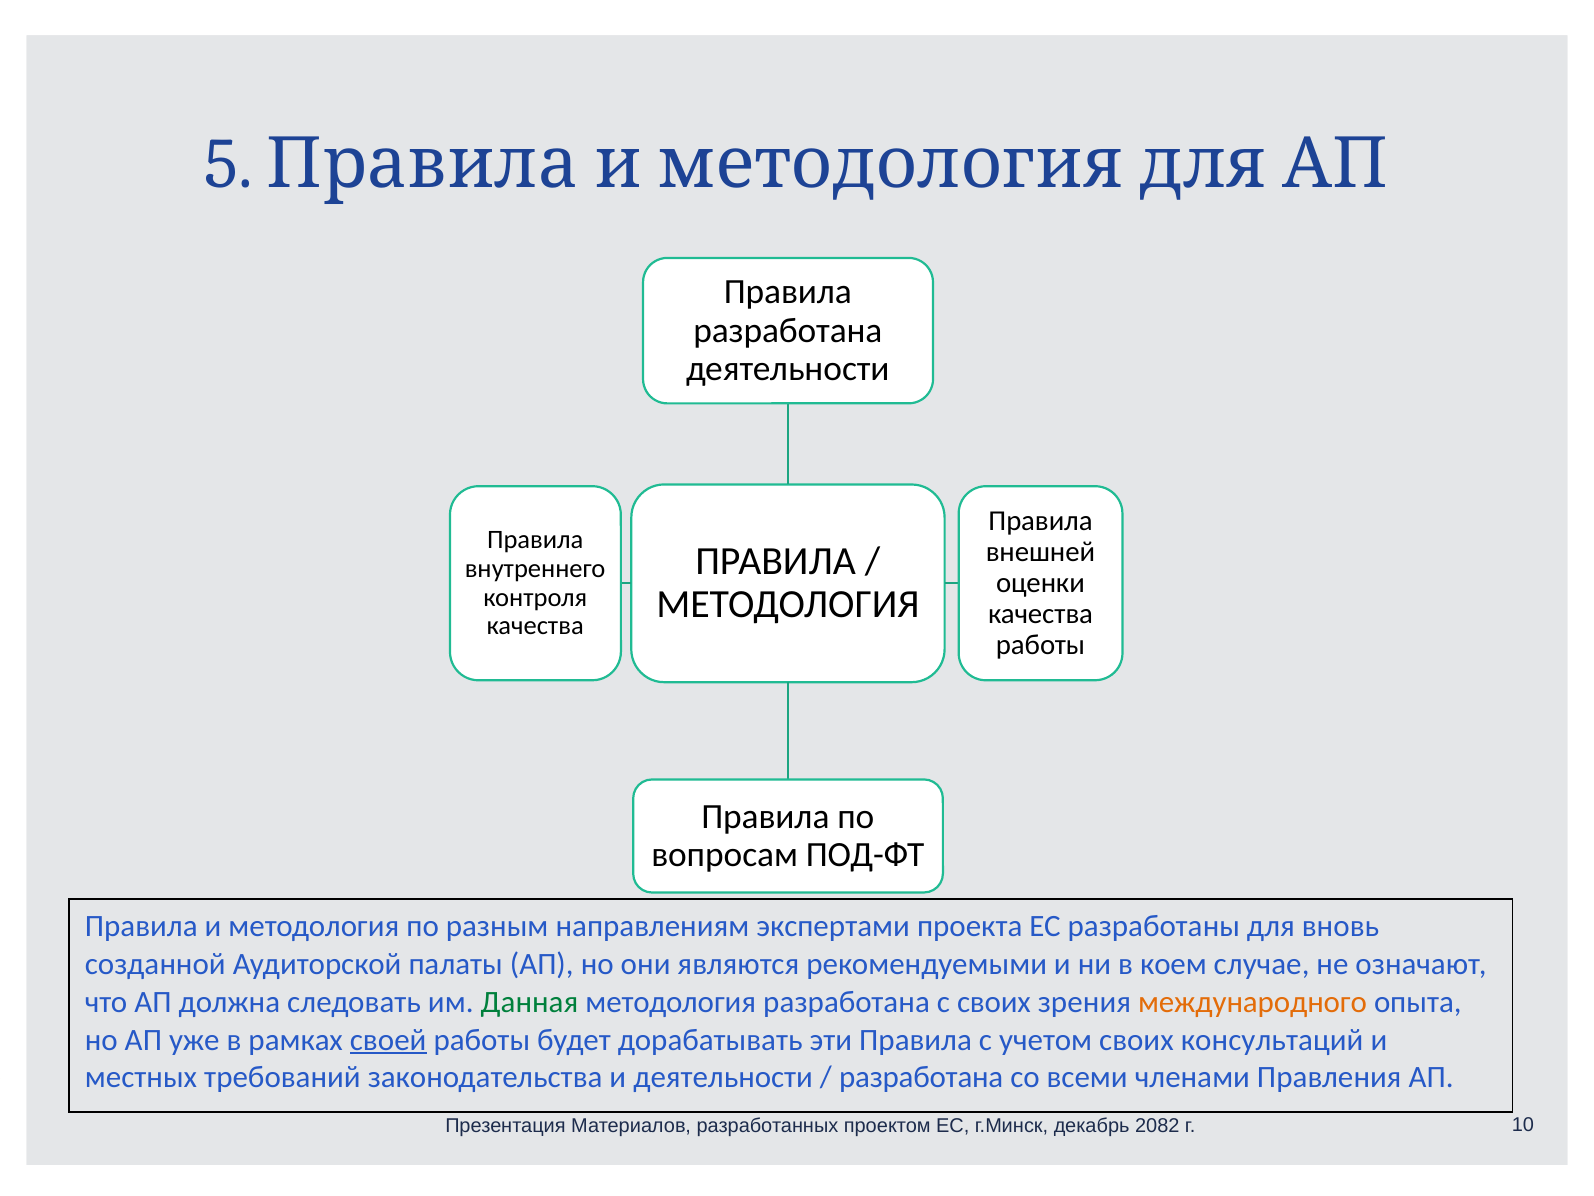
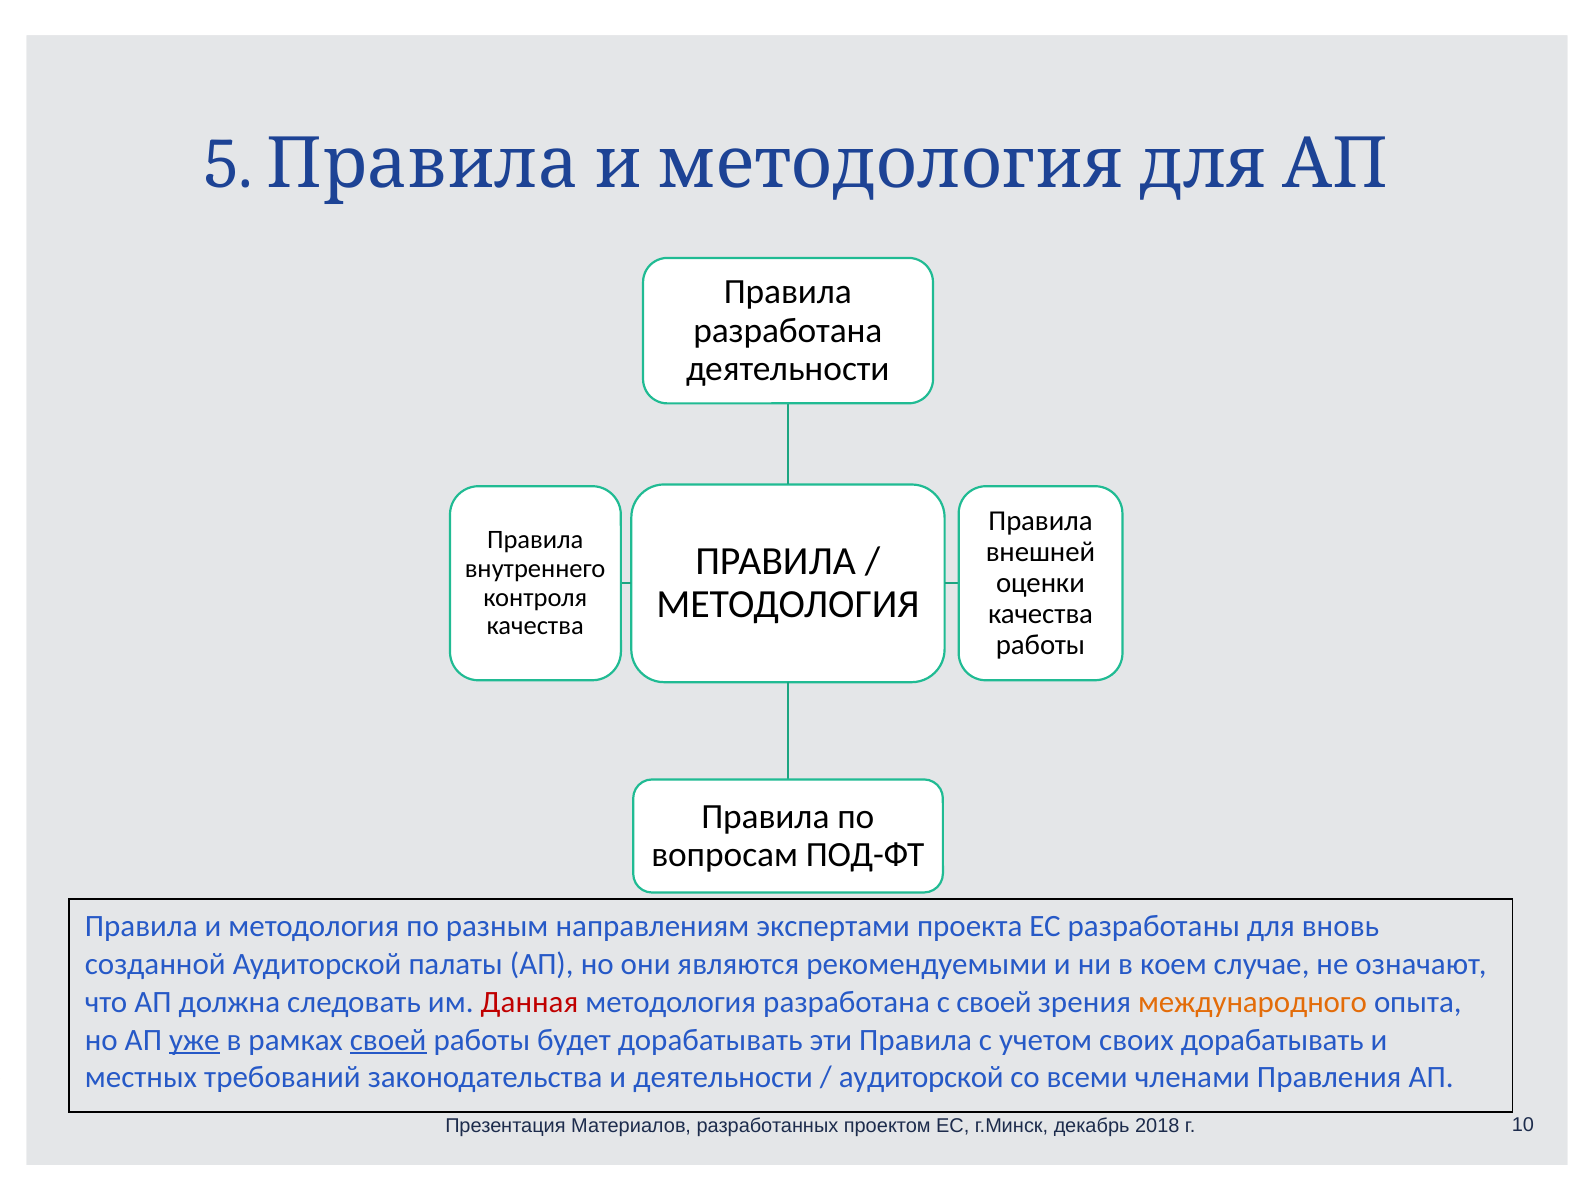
Данная colour: green -> red (529, 1002)
с своих: своих -> своей (994, 1002)
уже underline: none -> present (194, 1039)
своих консультаций: консультаций -> дорабатывать (1272, 1039)
разработана: разработана -> аудиторской (921, 1077)
2082: 2082 -> 2018 (1157, 1125)
